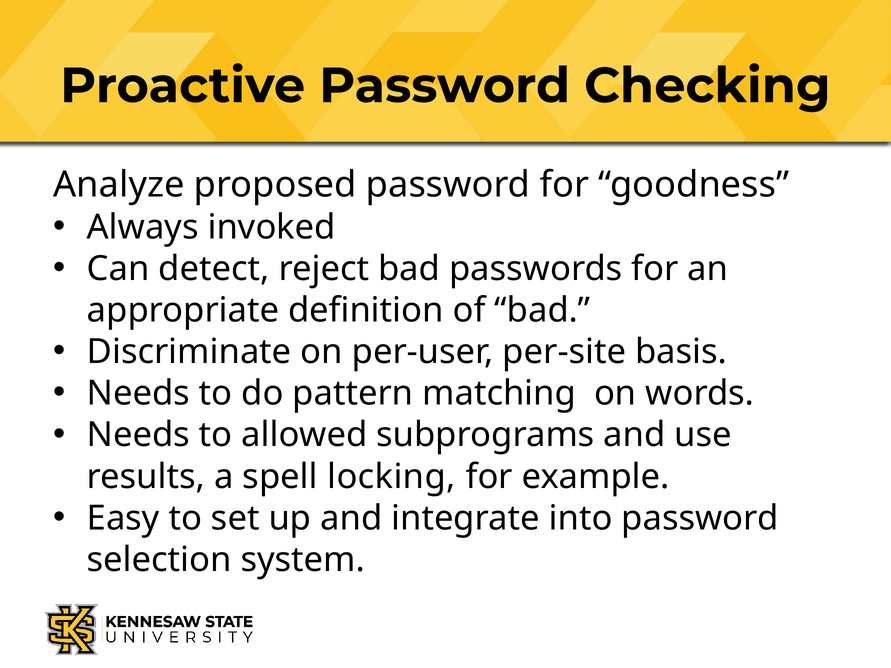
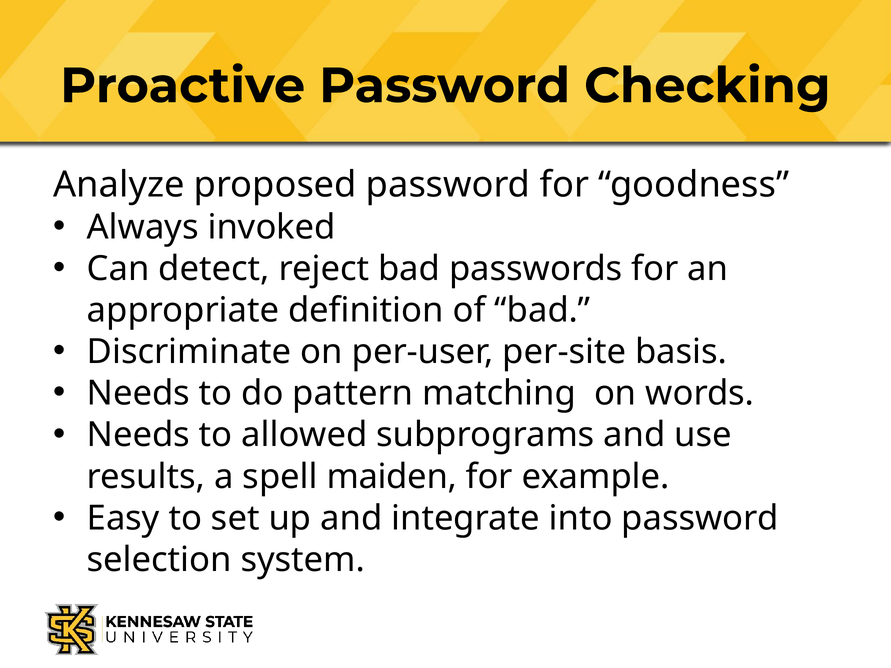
locking: locking -> maiden (392, 477)
